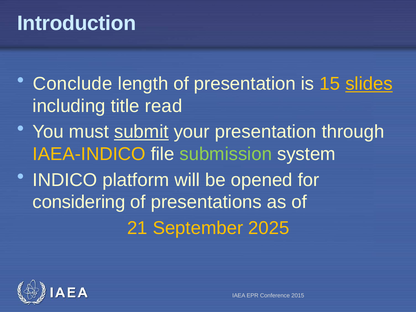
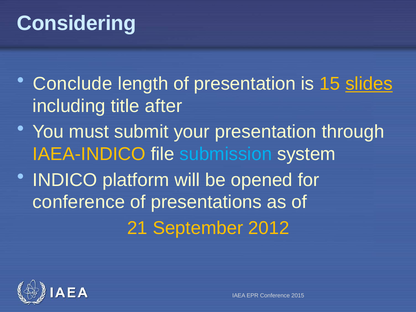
Introduction: Introduction -> Considering (77, 23)
read: read -> after (164, 106)
submit underline: present -> none (141, 132)
submission colour: light green -> light blue (226, 154)
considering: considering -> conference (79, 202)
2025: 2025 -> 2012 (269, 228)
